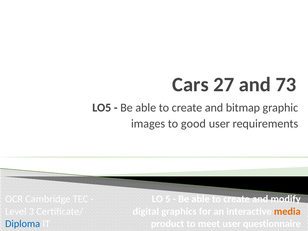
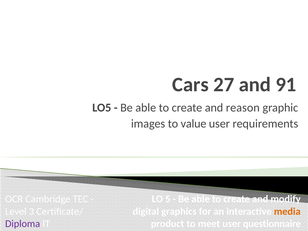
73: 73 -> 91 (286, 85)
bitmap: bitmap -> reason (243, 108)
good: good -> value (194, 124)
Diploma colour: blue -> purple (23, 224)
